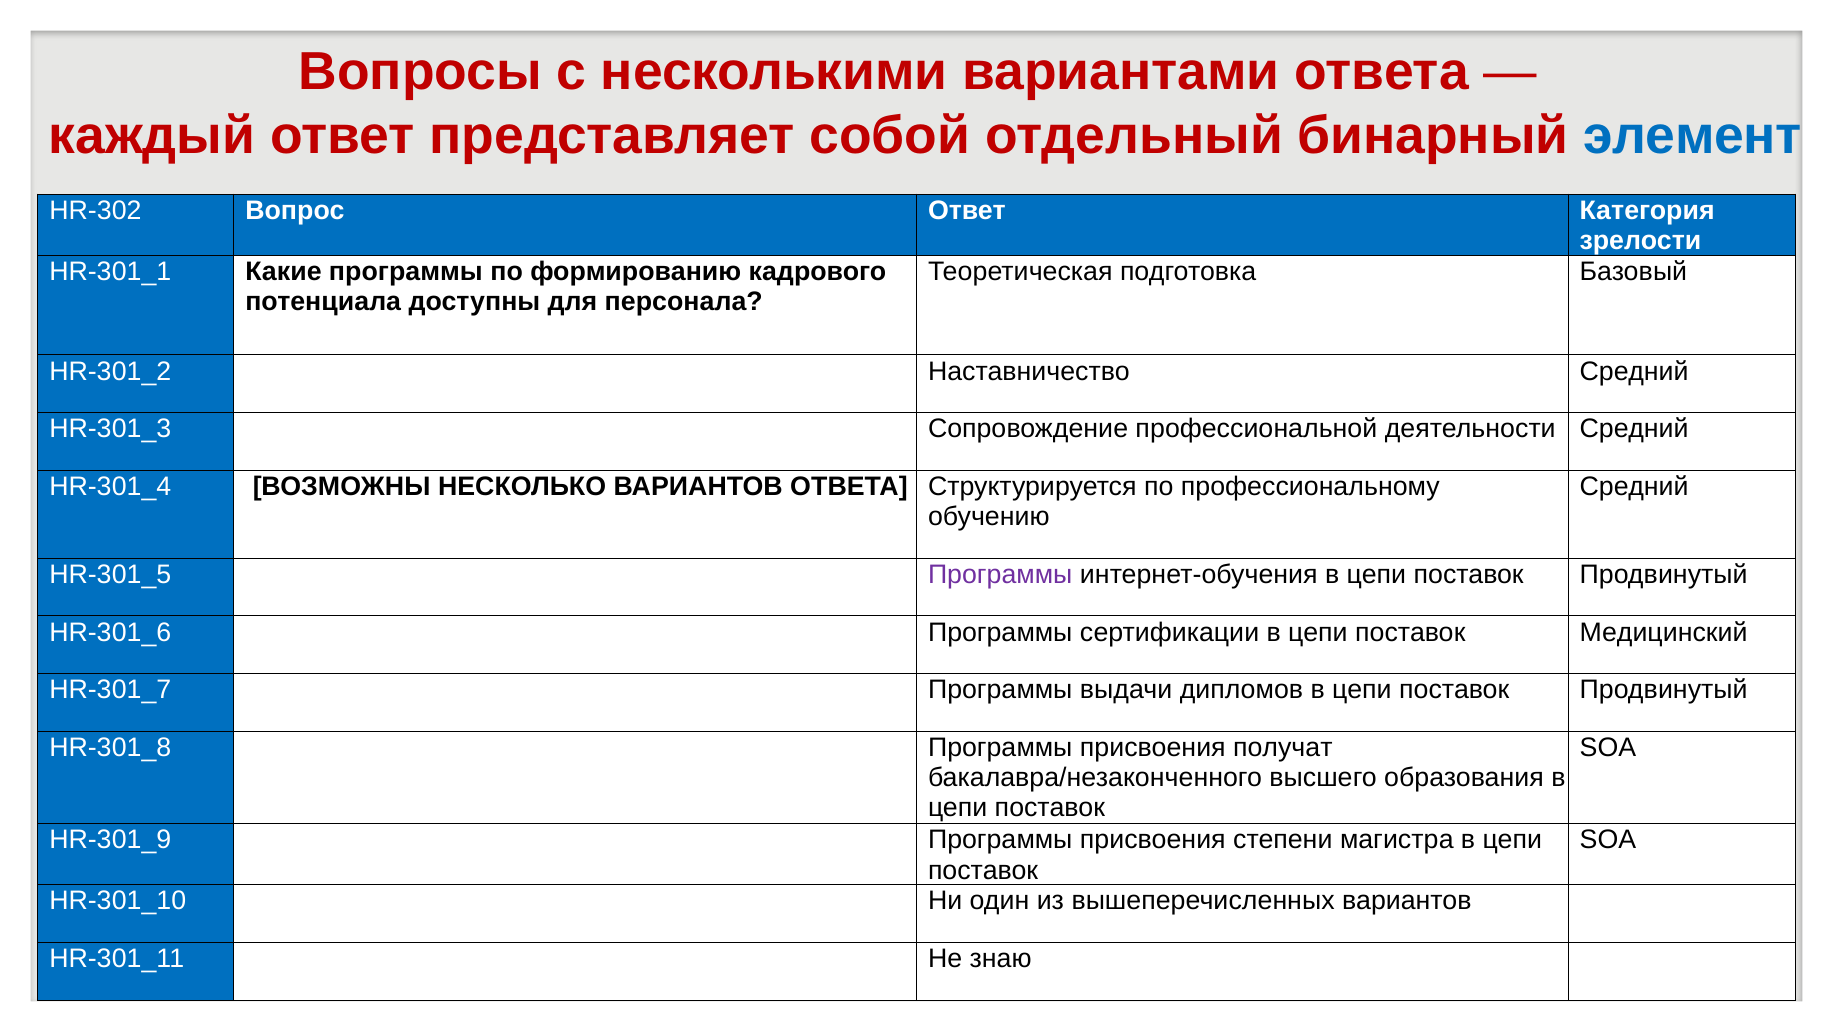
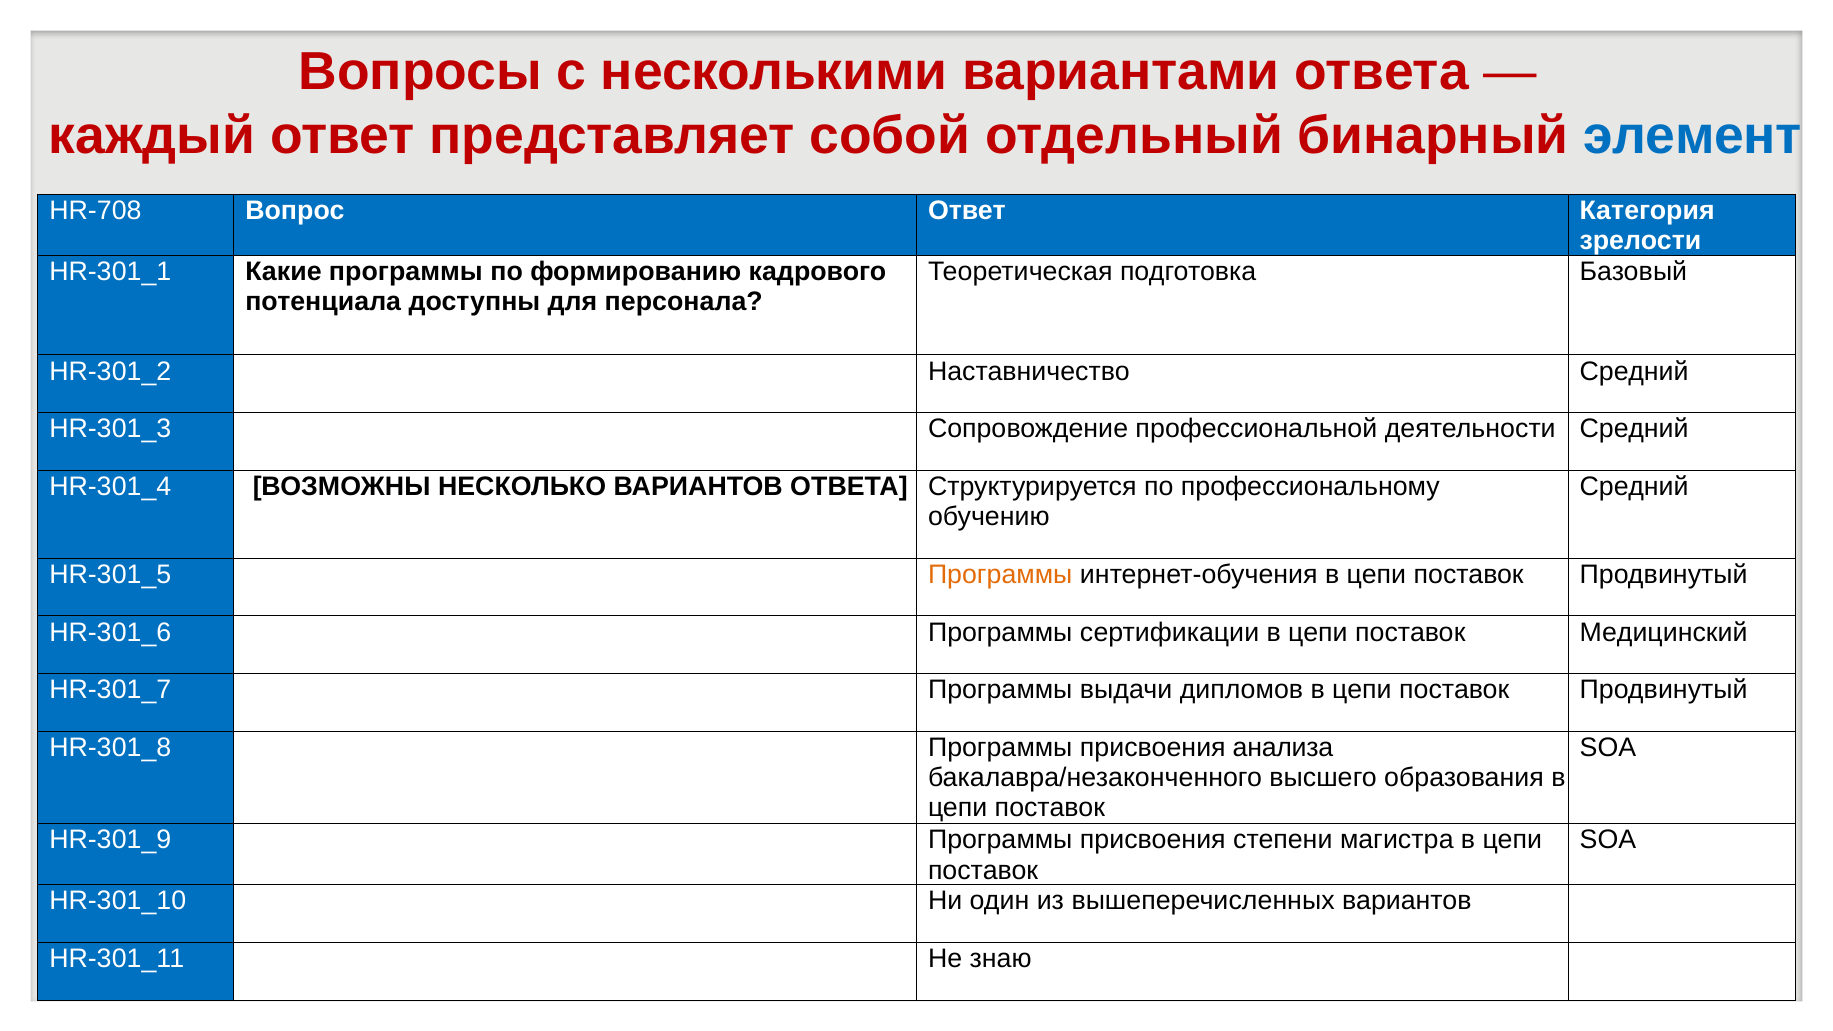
HR-302: HR-302 -> HR-708 (95, 210)
Программы colour: purple -> orange (1000, 574)
получат: получат -> анализа (1283, 748)
